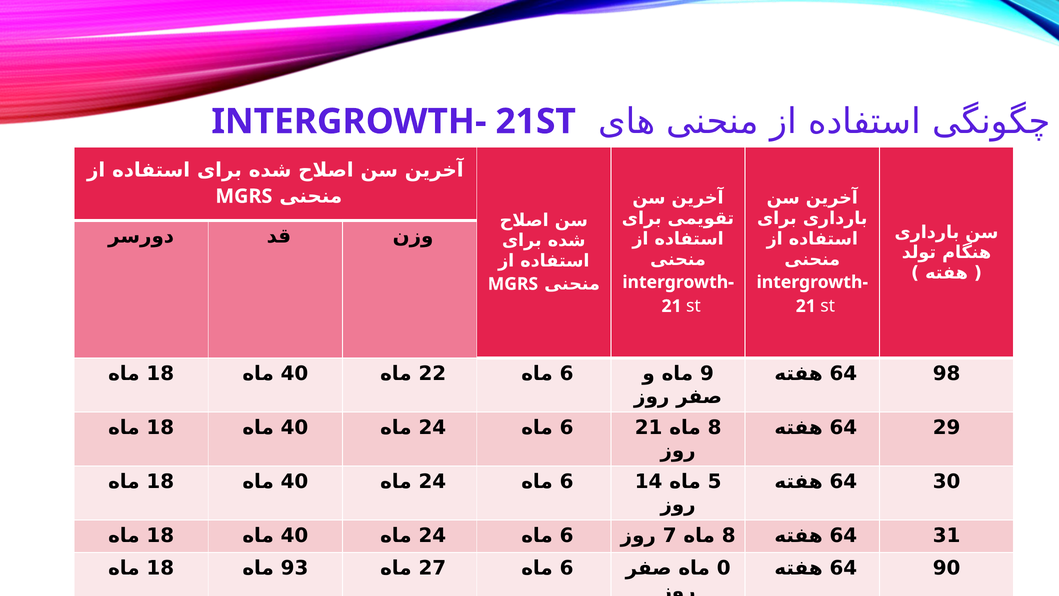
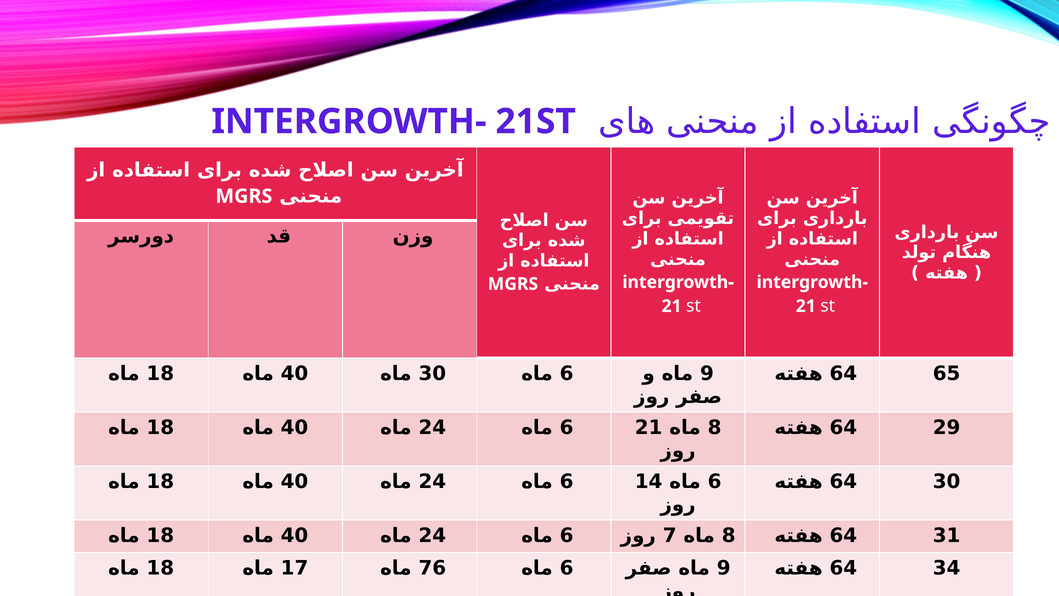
22: 22 -> 30 (432, 373)
98: 98 -> 65 (947, 373)
5: 5 -> 6 (715, 482)
93: 93 -> 17 (295, 568)
27: 27 -> 76 (432, 568)
0: 0 -> 9 (724, 568)
90: 90 -> 34 (947, 568)
